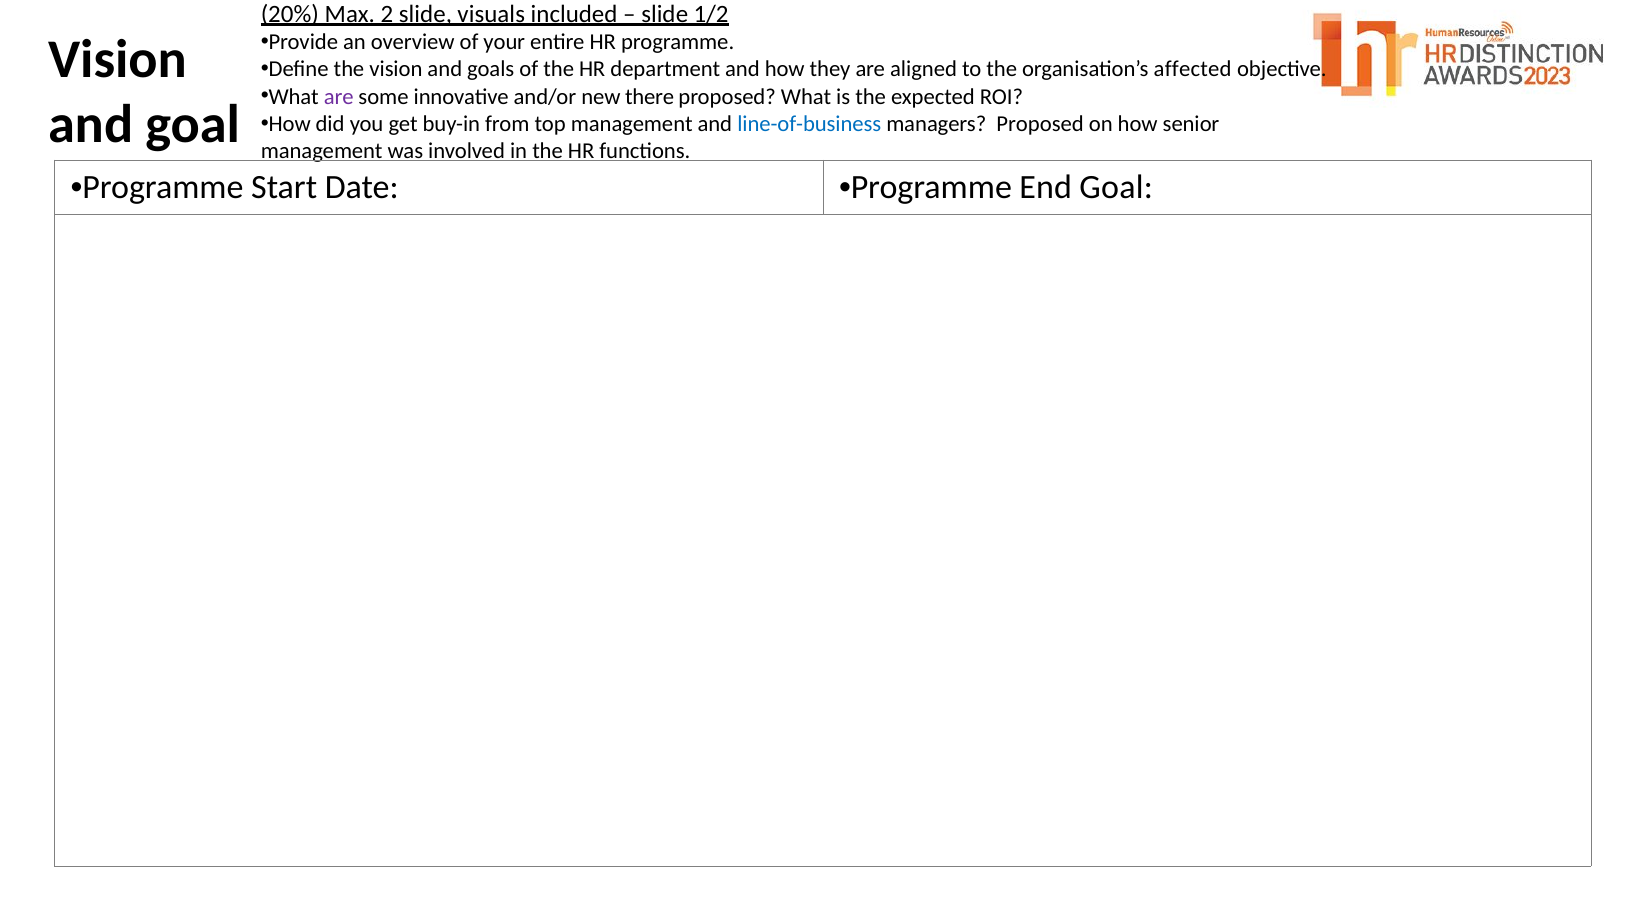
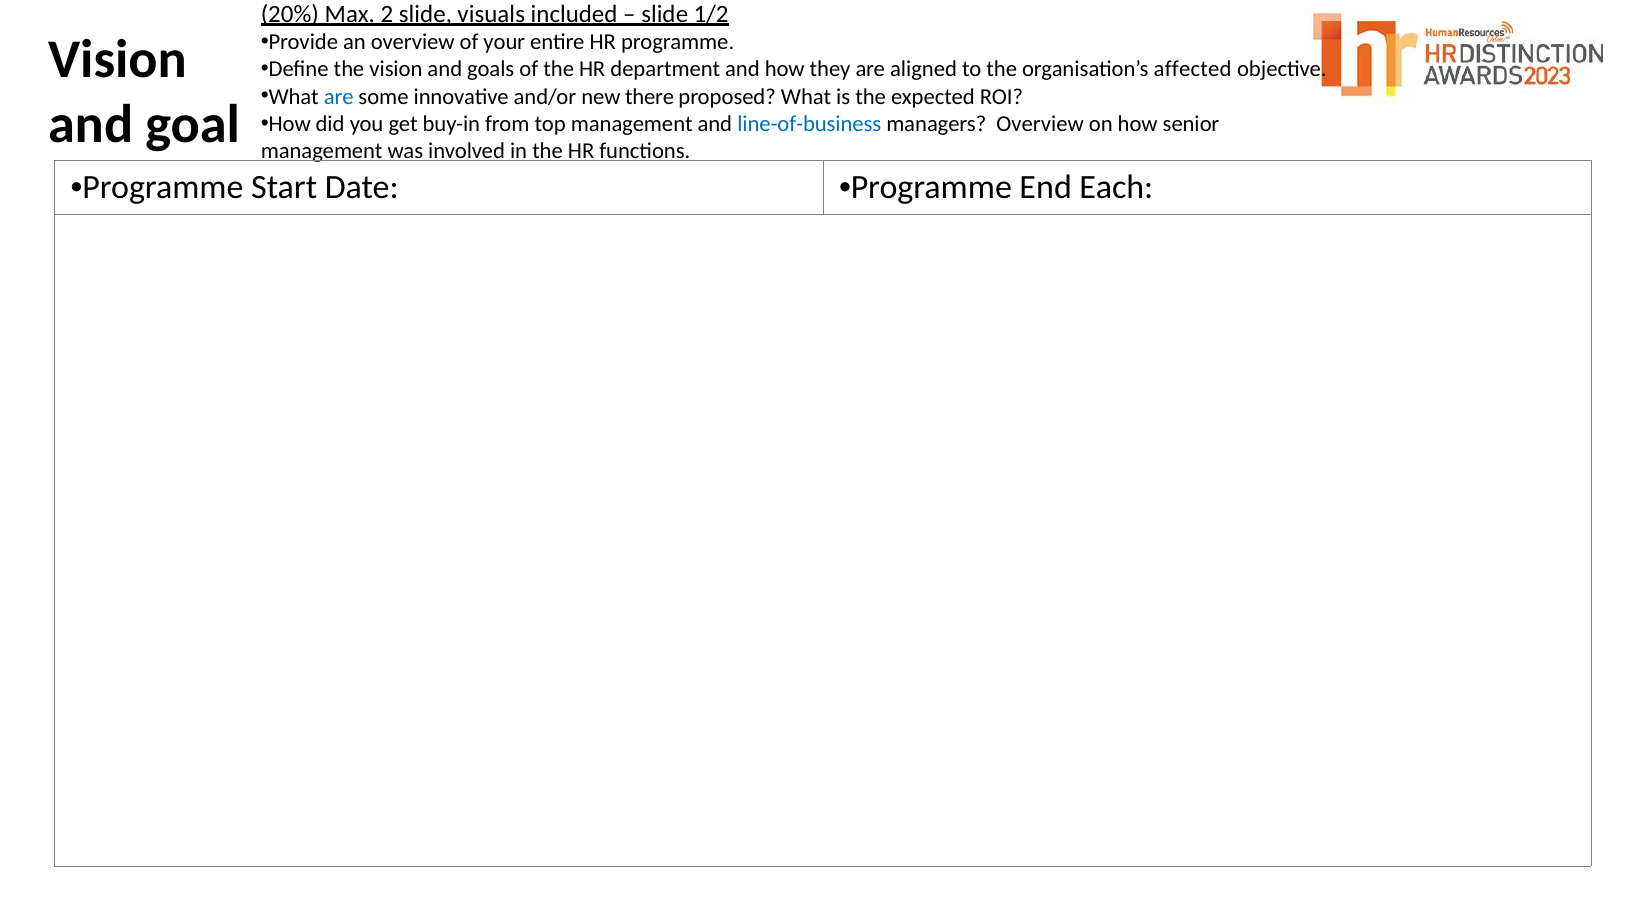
are colour: purple -> blue (339, 97)
managers Proposed: Proposed -> Overview (1040, 124)
End Goal: Goal -> Each (1116, 187)
